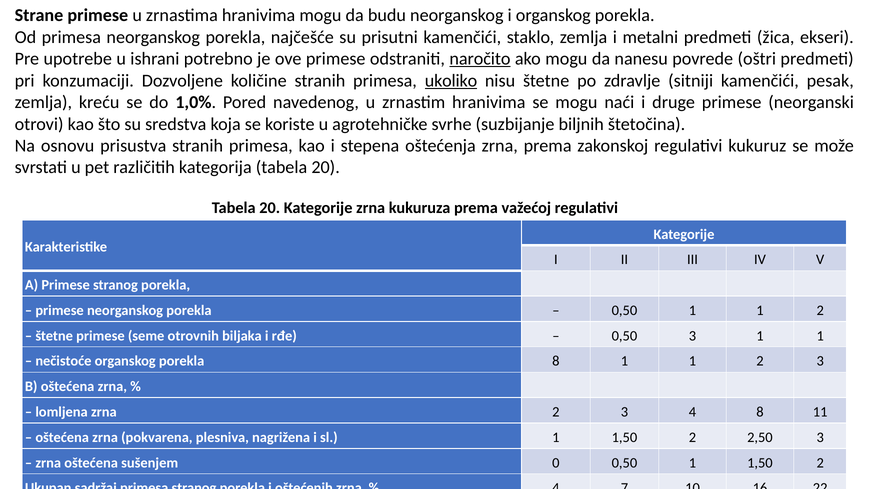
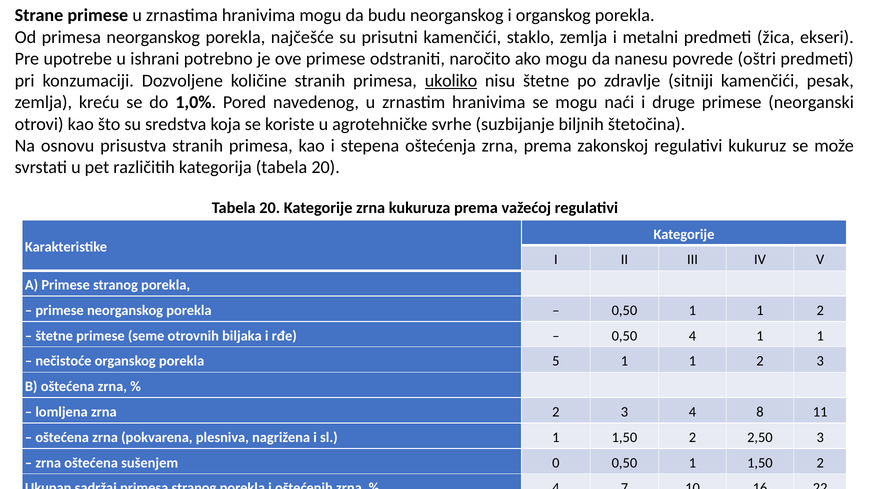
naročito underline: present -> none (480, 59)
0,50 3: 3 -> 4 (693, 336)
porekla 8: 8 -> 5 (556, 361)
